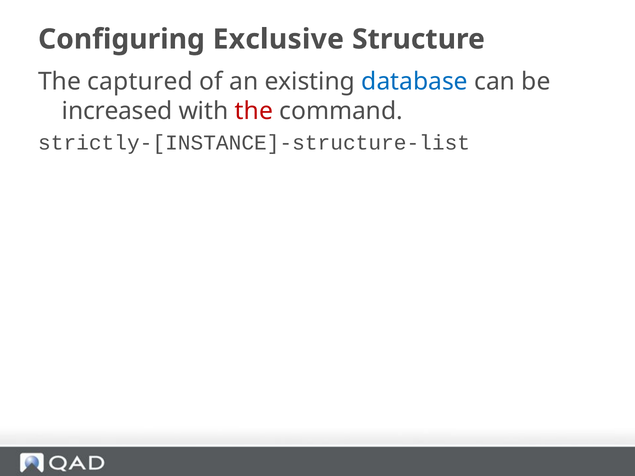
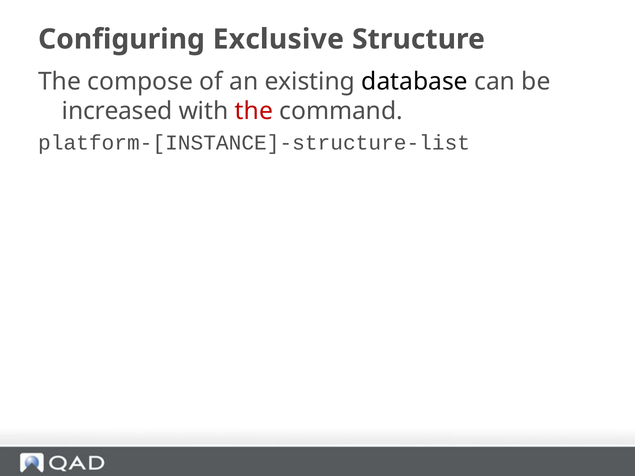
captured: captured -> compose (140, 82)
database colour: blue -> black (415, 82)
strictly-[INSTANCE]-structure-list: strictly-[INSTANCE]-structure-list -> platform-[INSTANCE]-structure-list (254, 143)
